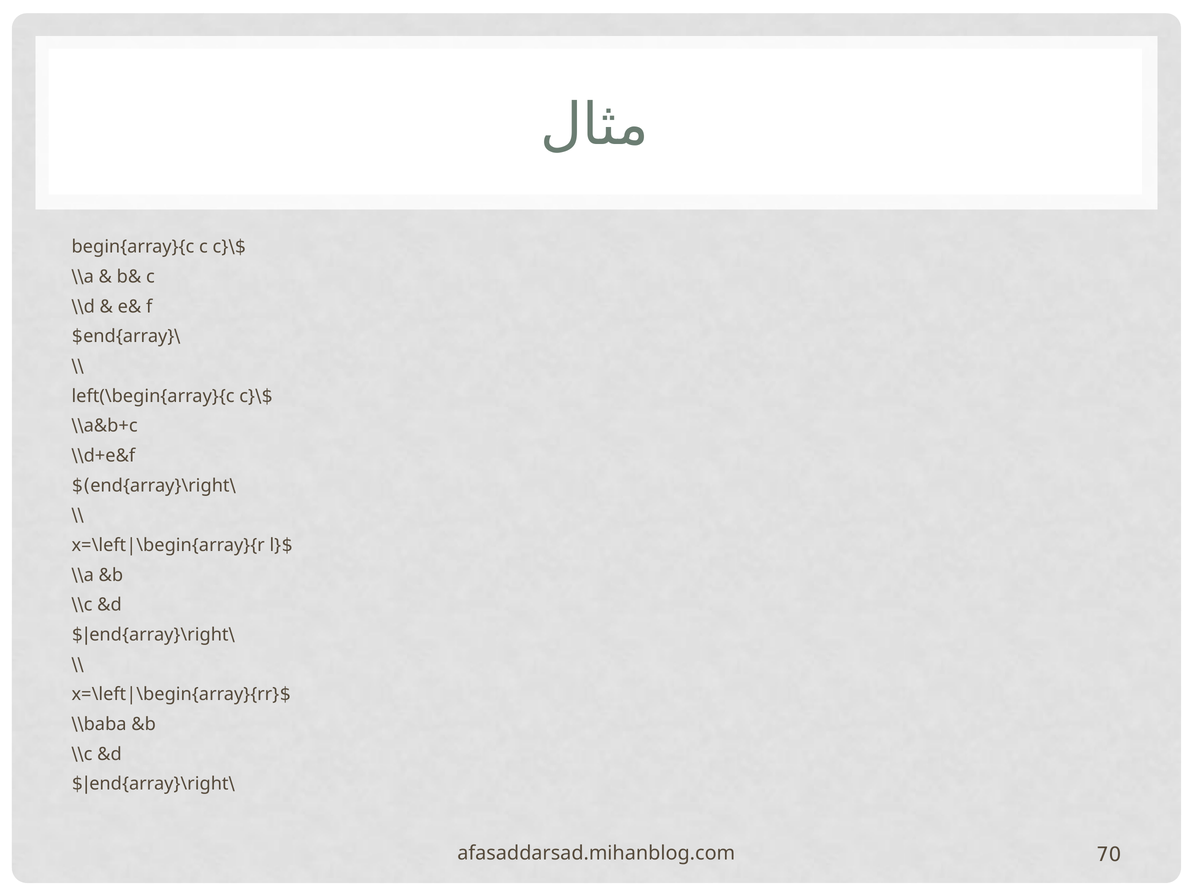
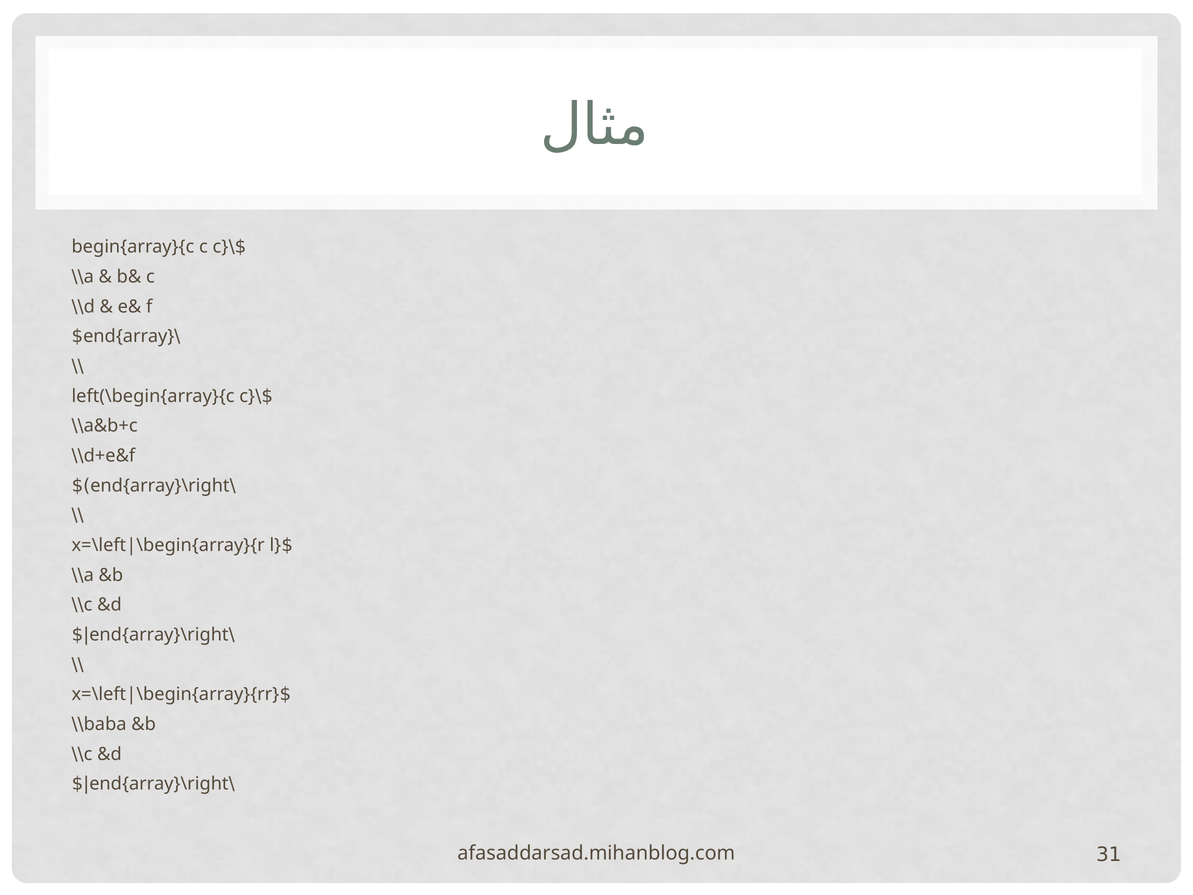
70: 70 -> 31 (1109, 854)
